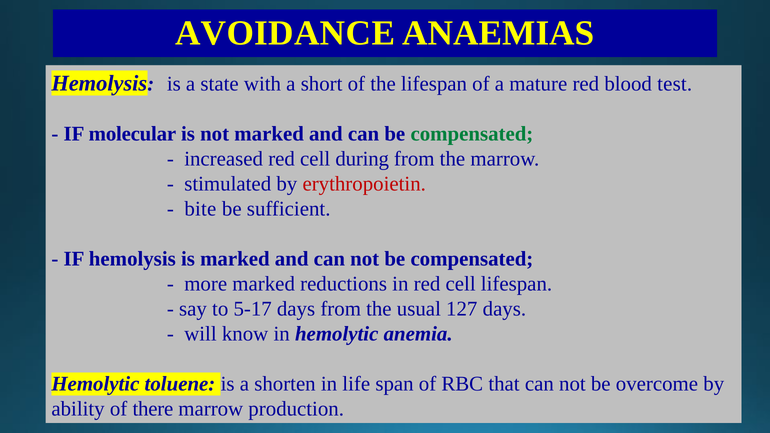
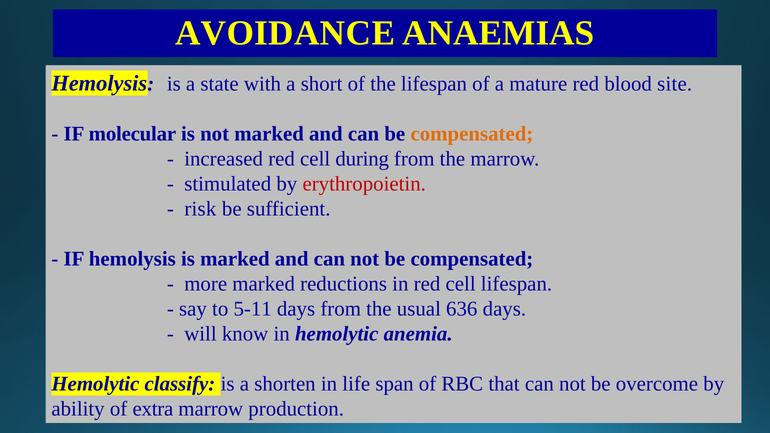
test: test -> site (675, 84)
compensated colour: green -> orange (472, 134)
bite: bite -> risk (200, 209)
5-17: 5-17 -> 5-11 (253, 309)
127: 127 -> 636 (462, 309)
toluene: toluene -> classify (180, 384)
there: there -> extra (153, 409)
